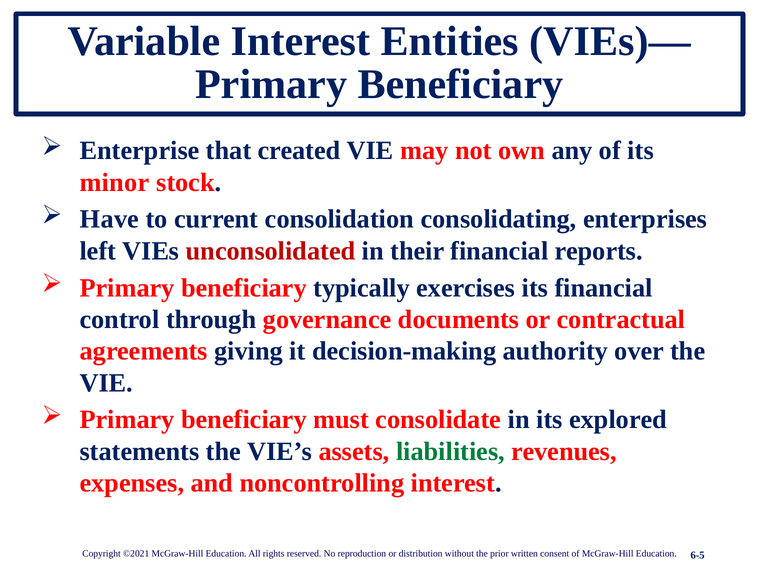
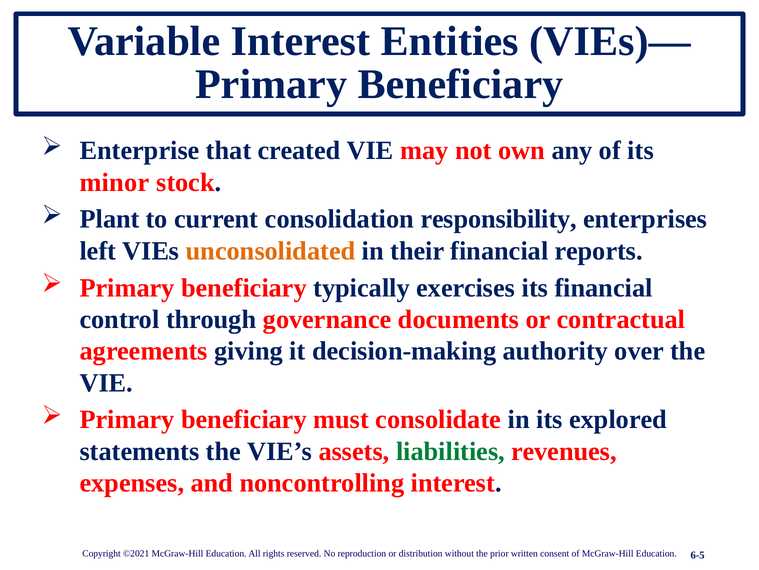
Have: Have -> Plant (110, 219)
consolidating: consolidating -> responsibility (499, 219)
unconsolidated colour: red -> orange (271, 251)
